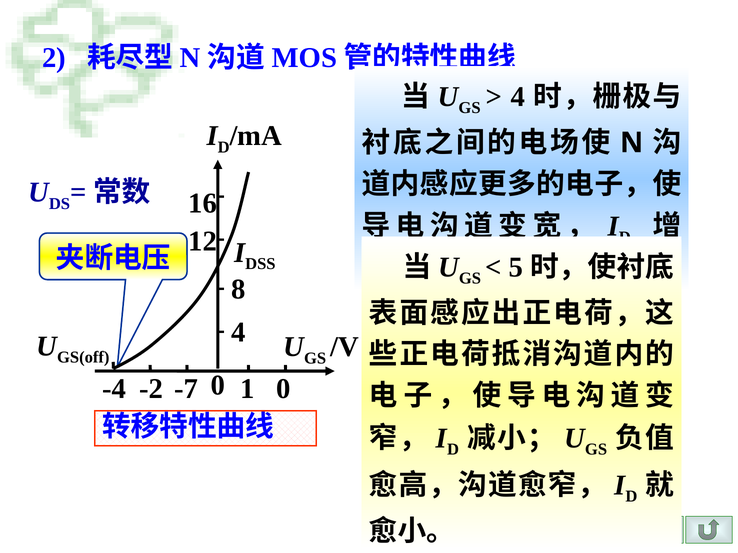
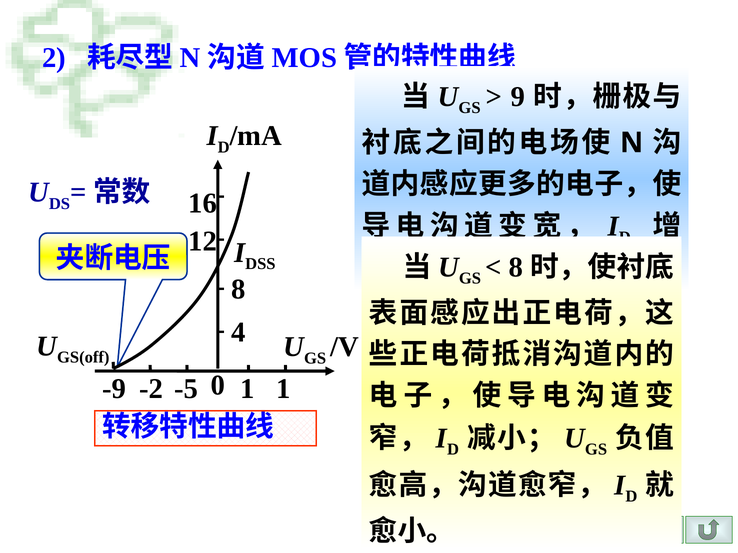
4: 4 -> 9 (518, 97)
5: 5 -> 8 (516, 267)
-4: -4 -> -9 (114, 389)
-7: -7 -> -5 (186, 389)
1 0: 0 -> 1 (283, 389)
